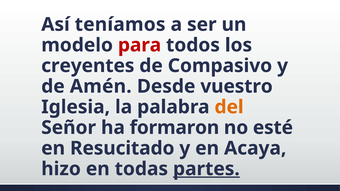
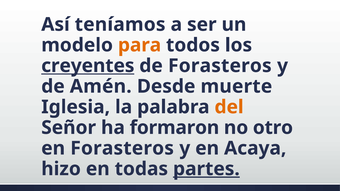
para colour: red -> orange (140, 45)
creyentes underline: none -> present (88, 66)
de Compasivo: Compasivo -> Forasteros (220, 66)
vuestro: vuestro -> muerte (236, 86)
esté: esté -> otro (273, 128)
en Resucitado: Resucitado -> Forasteros (122, 148)
